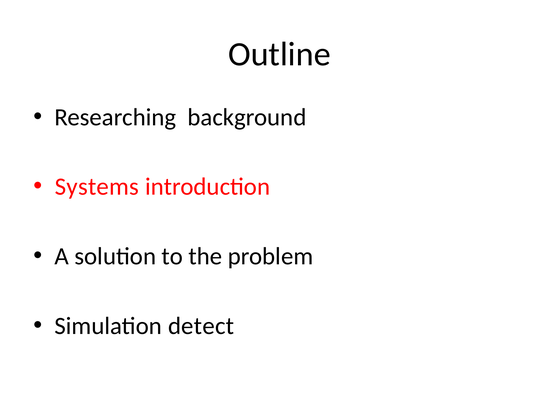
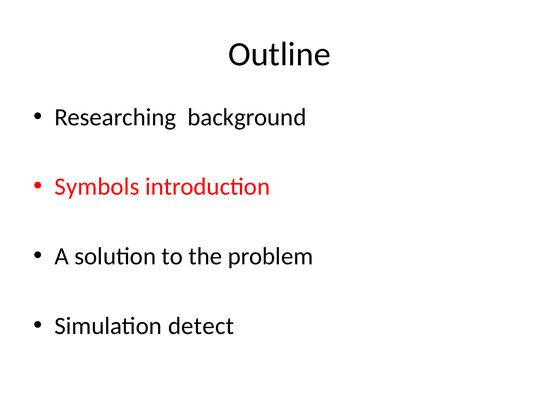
Systems: Systems -> Symbols (97, 187)
